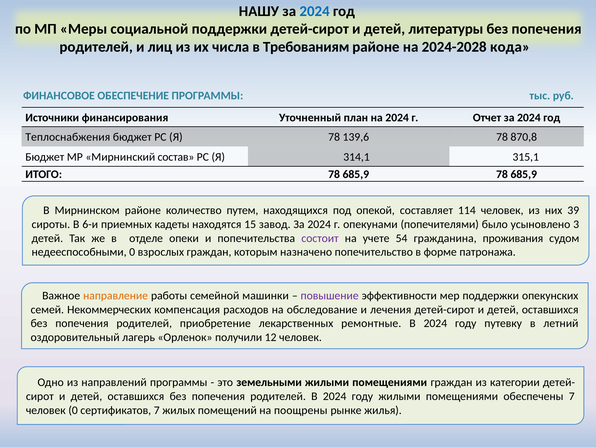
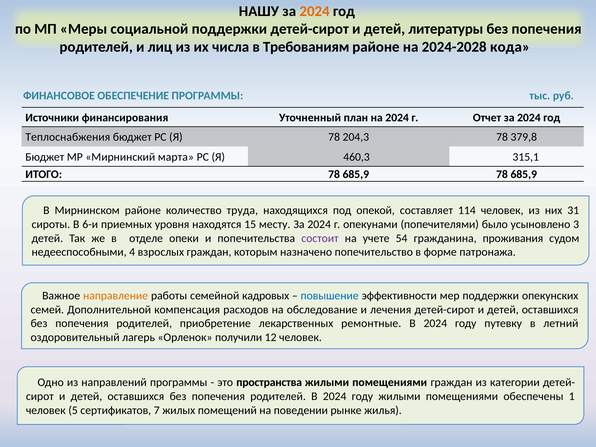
2024 colour: blue -> orange (315, 11)
139,6: 139,6 -> 204,3 (356, 137)
870,8: 870,8 -> 379,8 (524, 137)
состав: состав -> марта (176, 157)
314,1: 314,1 -> 460,3 (357, 157)
путем: путем -> труда (242, 210)
39: 39 -> 31 (573, 210)
кадеты: кадеты -> уровня (172, 224)
завод: завод -> месту (275, 224)
недееспособными 0: 0 -> 4 (132, 252)
машинки: машинки -> кадровых (266, 296)
повышение colour: purple -> blue (330, 296)
Некоммерческих: Некоммерческих -> Дополнительной (109, 310)
земельными: земельными -> пространства (269, 382)
обеспечены 7: 7 -> 1 (572, 396)
человек 0: 0 -> 5 (73, 410)
поощрены: поощрены -> поведении (301, 410)
